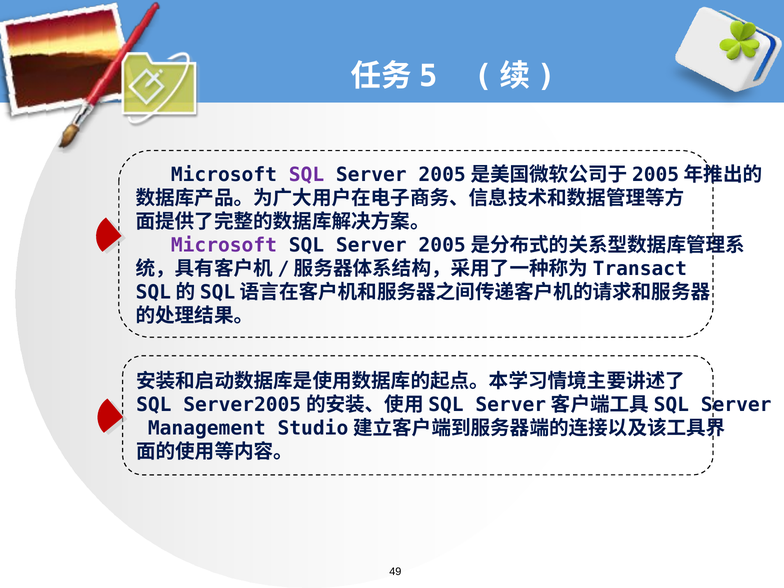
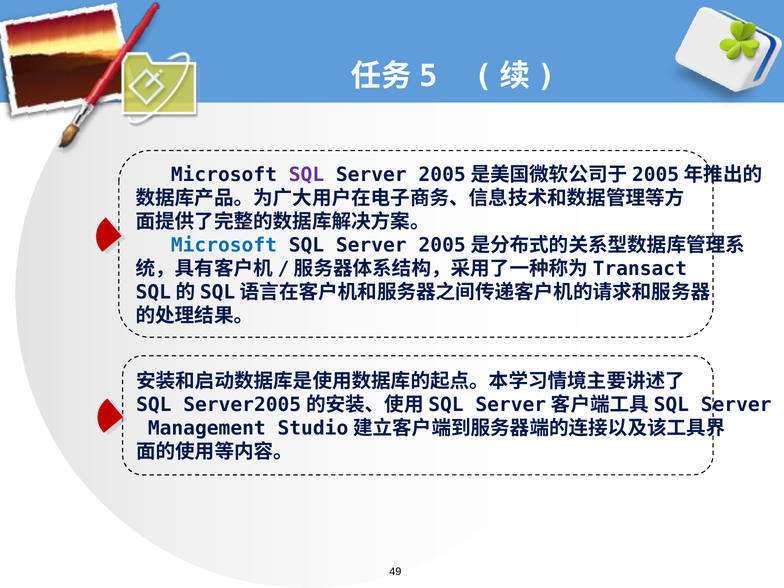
Microsoft colour: purple -> blue (224, 245)
